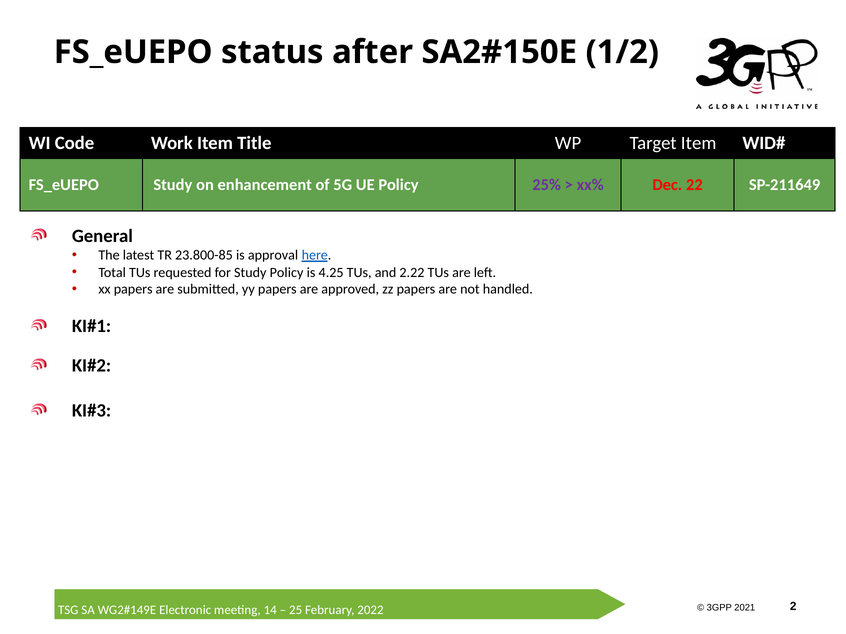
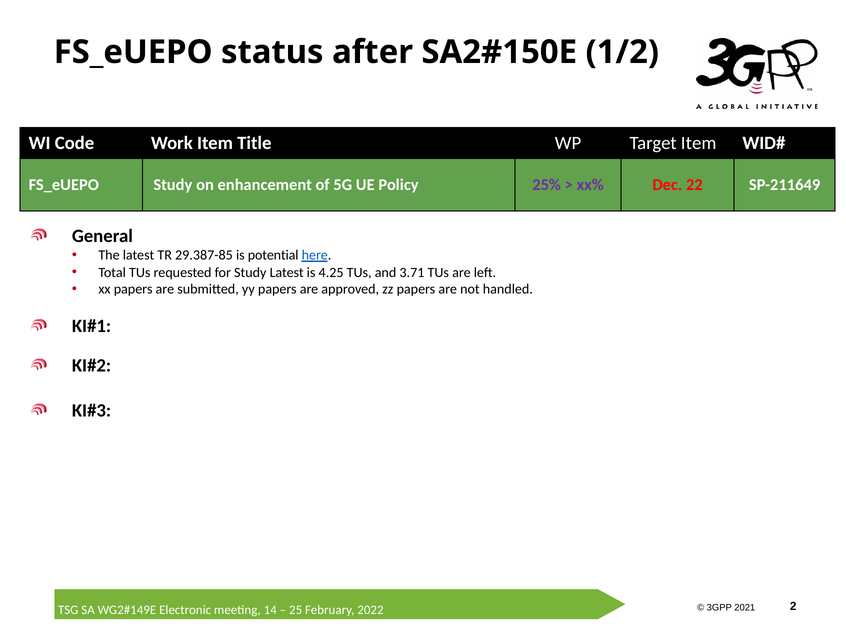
23.800-85: 23.800-85 -> 29.387-85 (204, 255)
approval: approval -> potential (273, 255)
Study Policy: Policy -> Latest (287, 273)
2.22: 2.22 -> 3.71 (412, 273)
